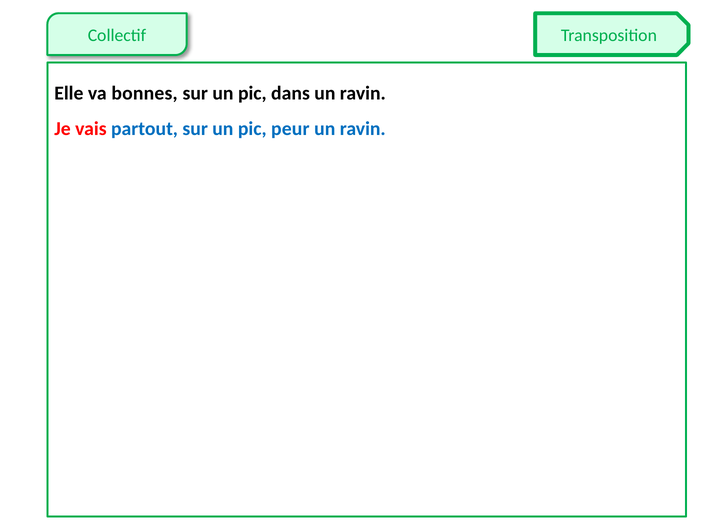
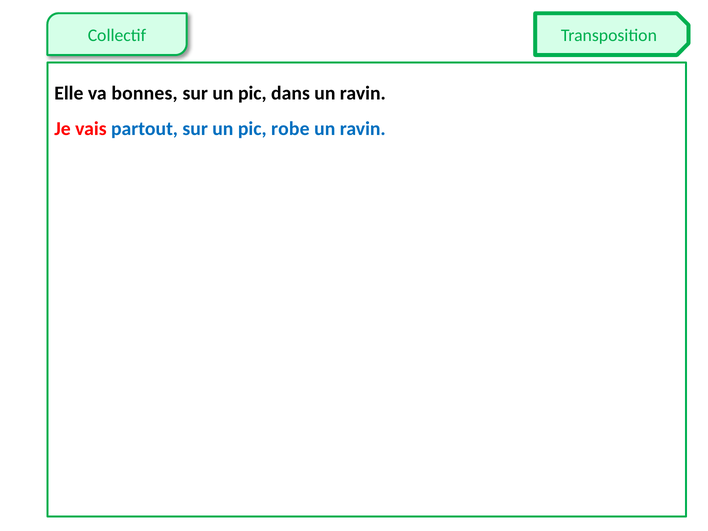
peur: peur -> robe (290, 129)
